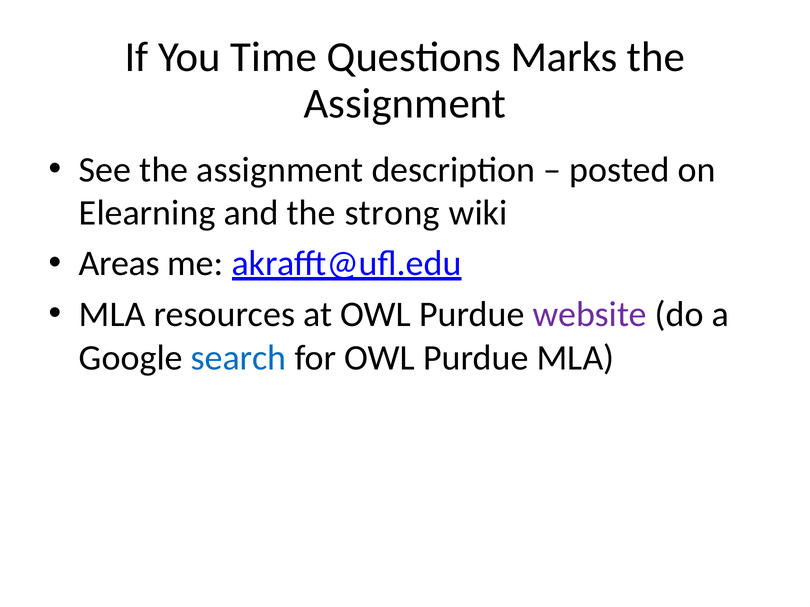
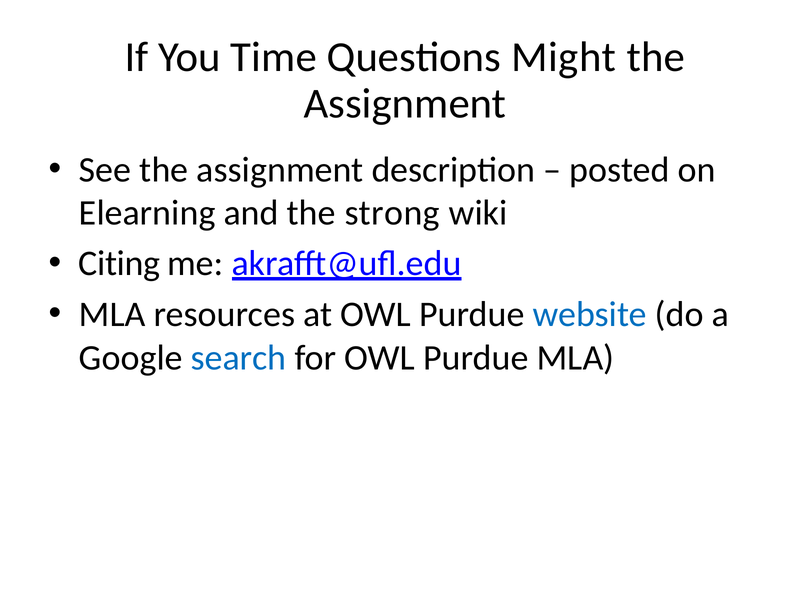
Marks: Marks -> Might (564, 57)
Areas: Areas -> Citing (119, 264)
website colour: purple -> blue (590, 315)
